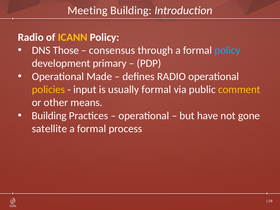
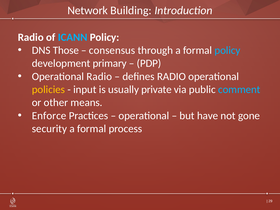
Meeting: Meeting -> Network (88, 11)
ICANN colour: yellow -> light blue (73, 37)
Operational Made: Made -> Radio (99, 76)
usually formal: formal -> private (156, 90)
comment colour: yellow -> light blue (239, 90)
Building: Building -> Enforce (49, 116)
satellite: satellite -> security (49, 129)
